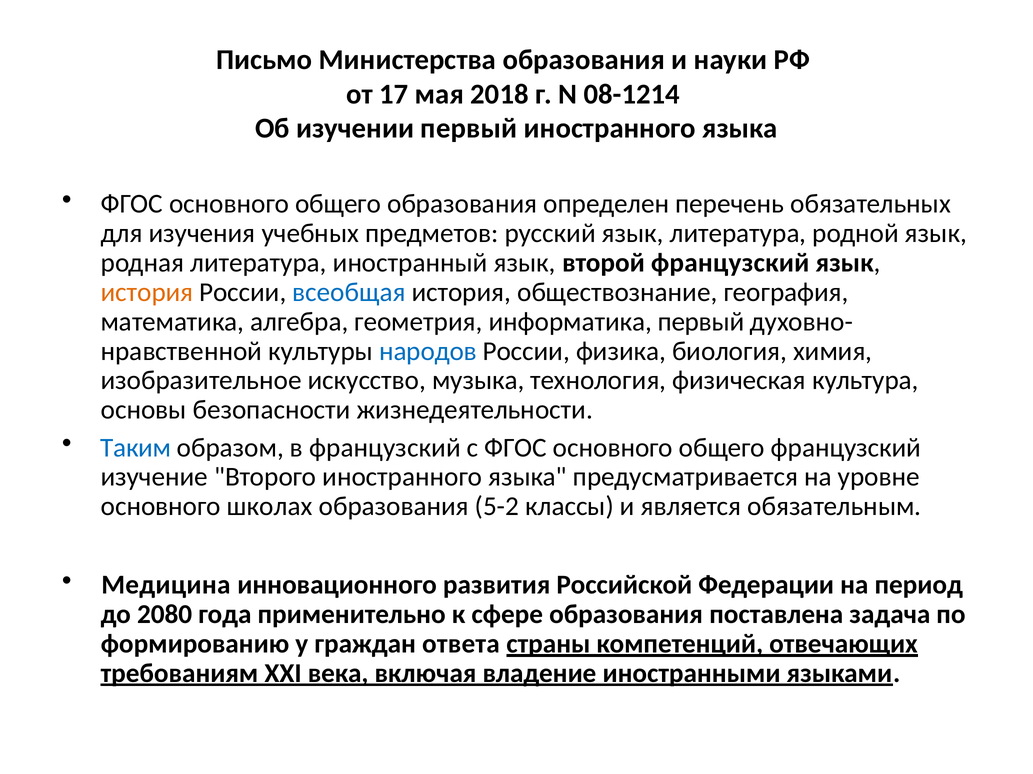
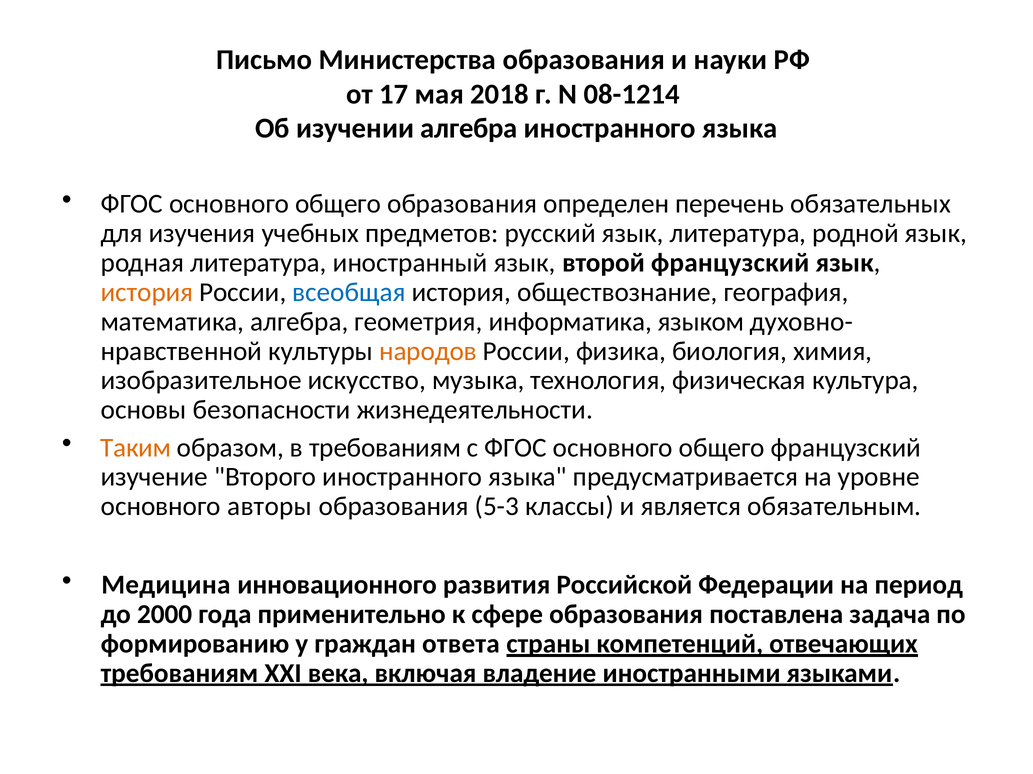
изучении первый: первый -> алгебра (469, 129)
информатика первый: первый -> языком (701, 322)
народов colour: blue -> orange (428, 351)
Таким colour: blue -> orange (136, 448)
в французский: французский -> требованиям (385, 448)
школах: школах -> авторы (270, 507)
5-2: 5-2 -> 5-3 (497, 507)
2080: 2080 -> 2000 (165, 615)
